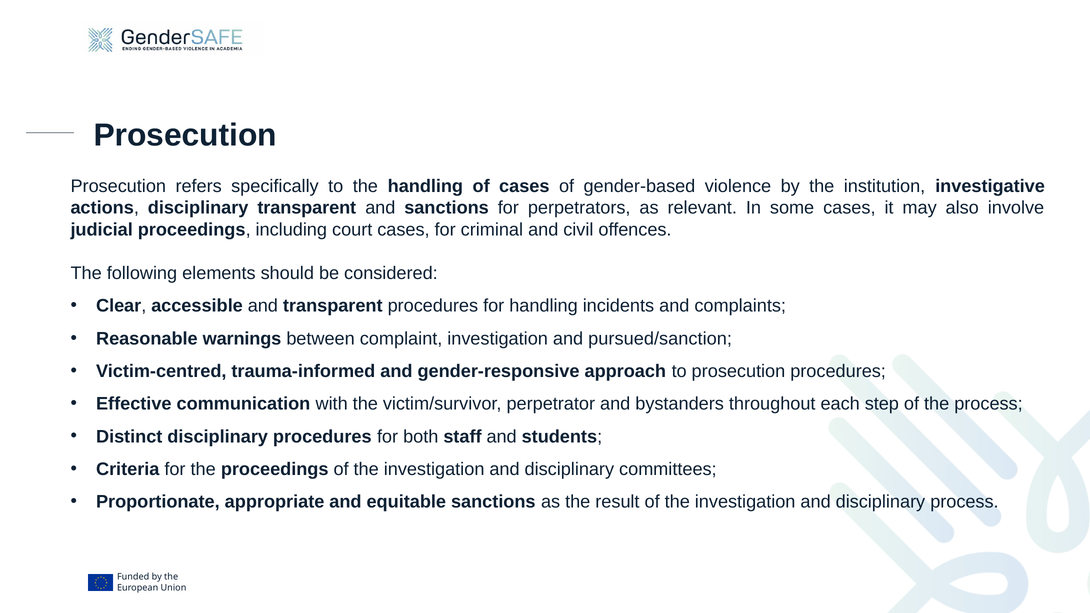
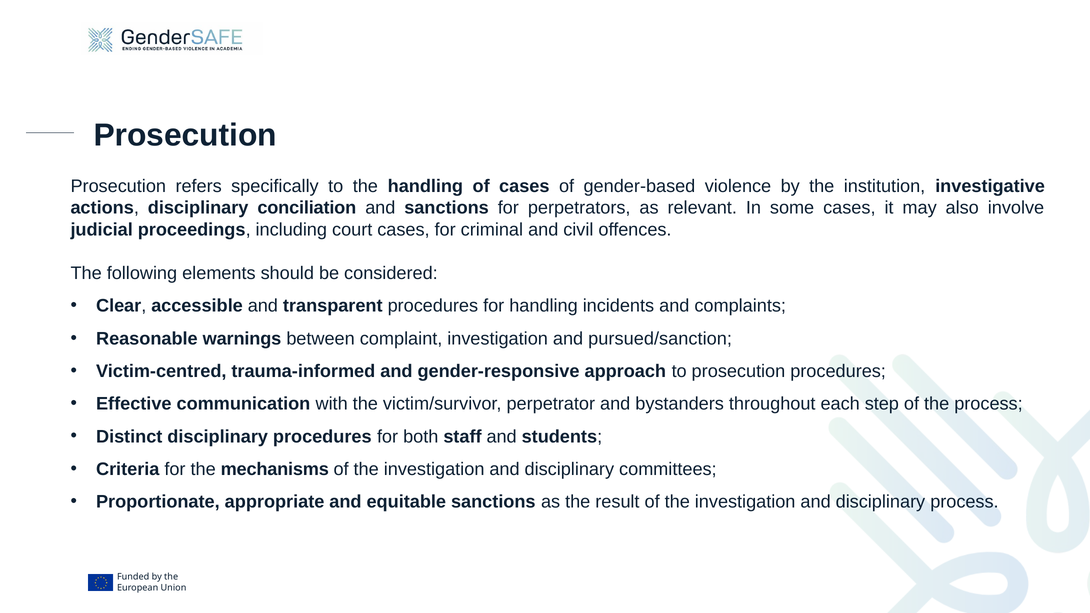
disciplinary transparent: transparent -> conciliation (307, 208)
the proceedings: proceedings -> mechanisms (275, 469)
